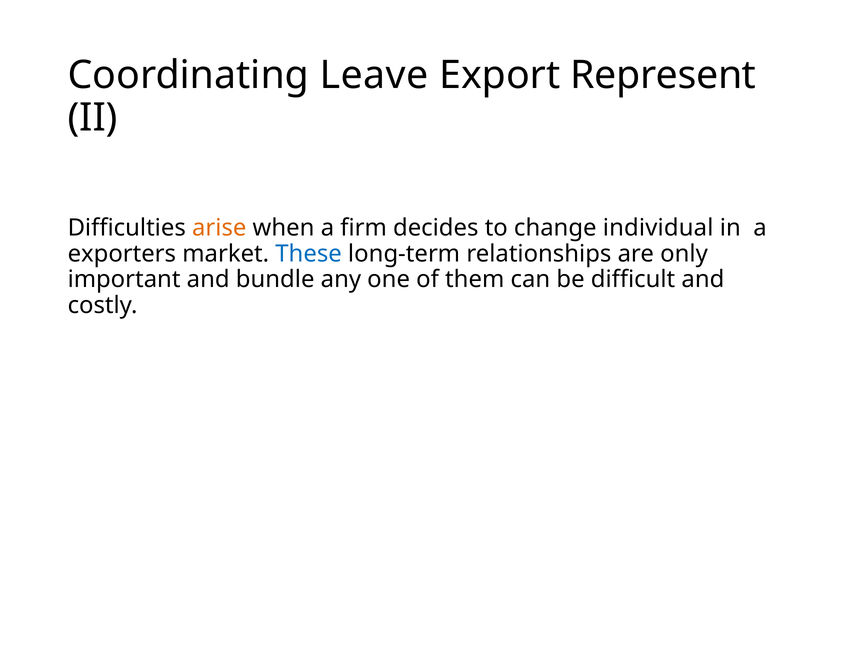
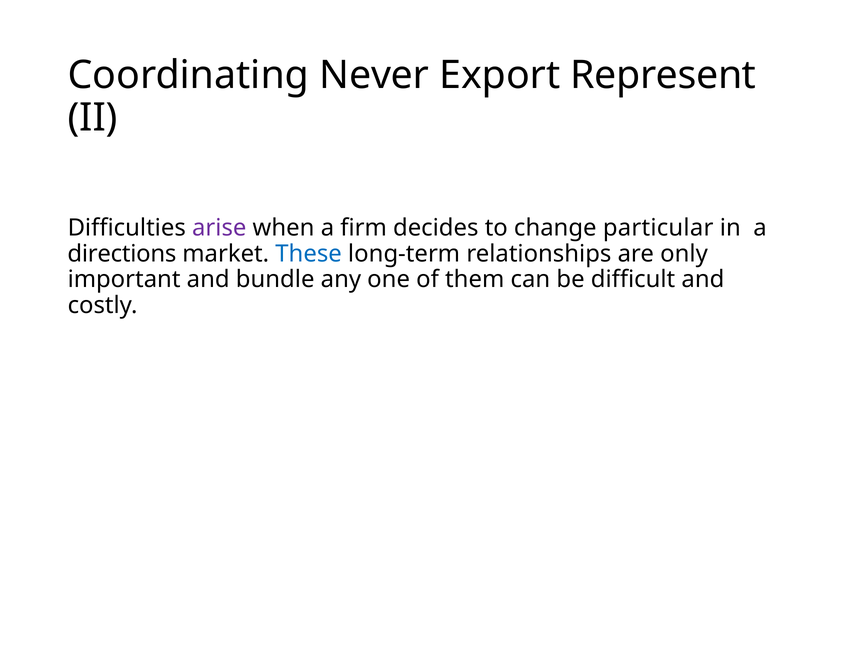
Leave: Leave -> Never (374, 75)
arise colour: orange -> purple (219, 228)
individual: individual -> particular (658, 228)
exporters: exporters -> directions (122, 253)
